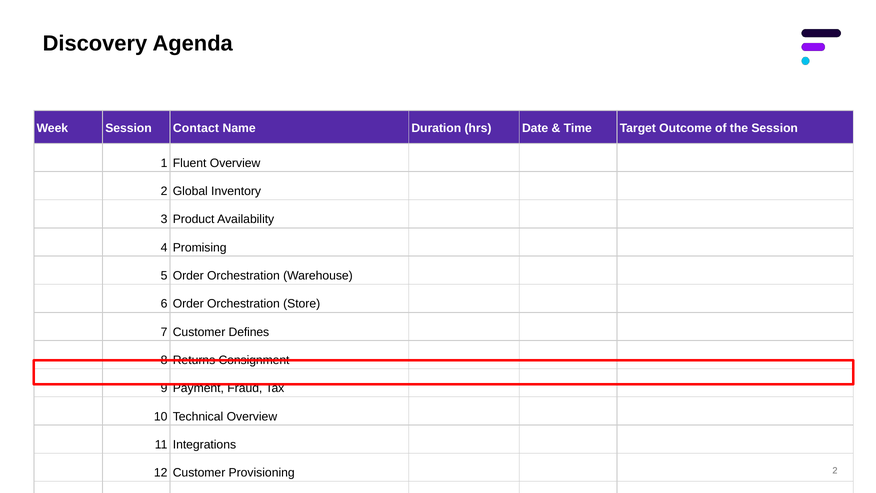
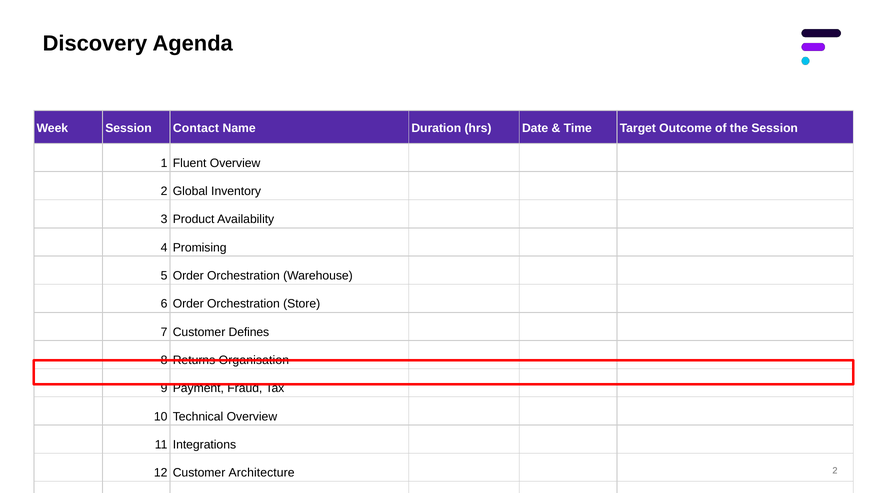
Consignment: Consignment -> Organisation (254, 360)
Provisioning: Provisioning -> Architecture (262, 473)
